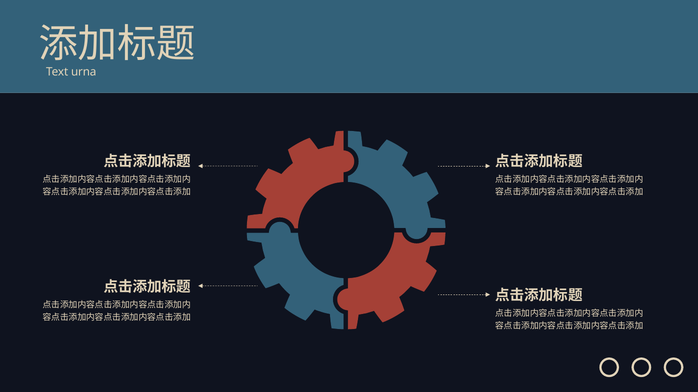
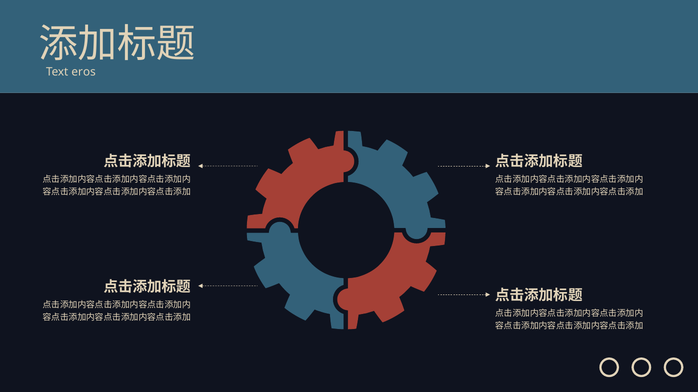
urna: urna -> eros (84, 72)
